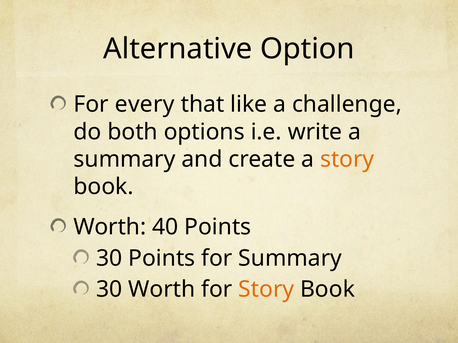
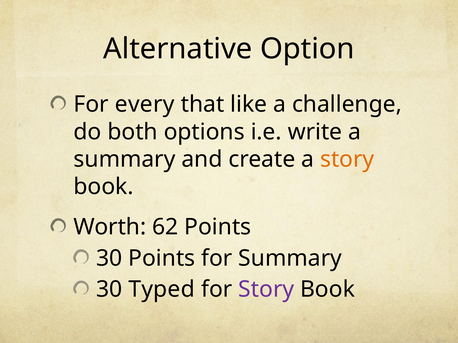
40: 40 -> 62 (165, 227)
30 Worth: Worth -> Typed (162, 290)
Story colour: orange -> purple (266, 290)
